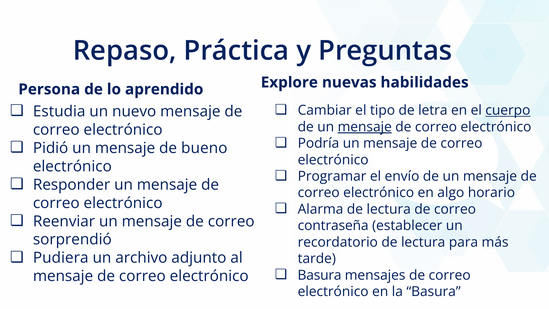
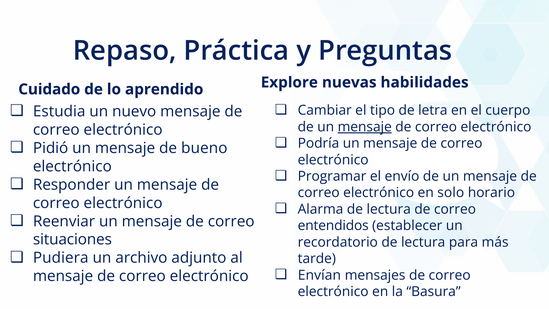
Persona: Persona -> Cuidado (49, 89)
cuerpo underline: present -> none (508, 110)
algo: algo -> solo (451, 193)
contraseña: contraseña -> entendidos (333, 226)
sorprendió: sorprendió -> situaciones (72, 239)
Basura: Basura -> Envían (319, 275)
